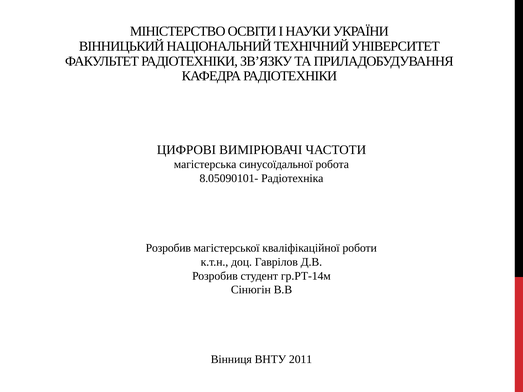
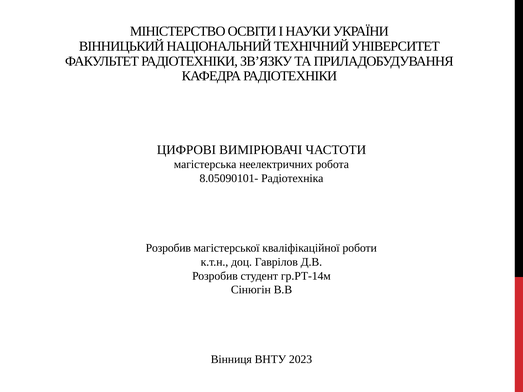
синусоїдальної: синусоїдальної -> неелектричних (276, 165)
2011: 2011 -> 2023 (301, 360)
